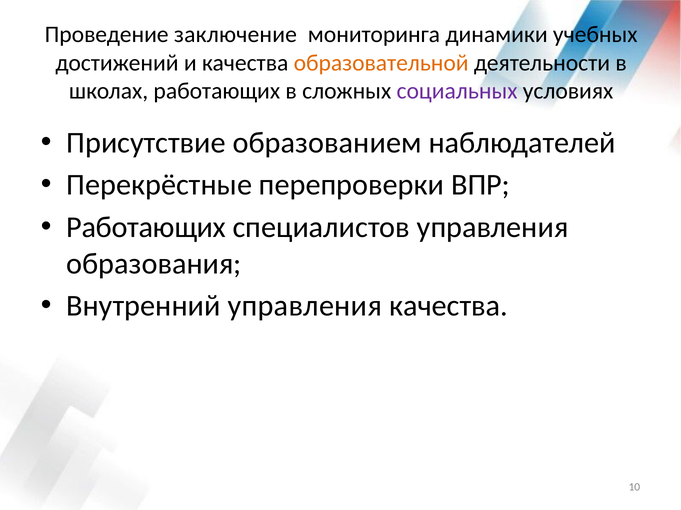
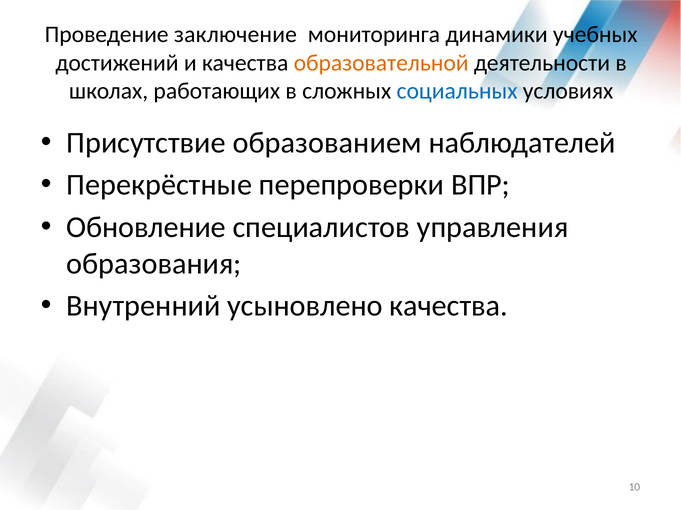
социальных colour: purple -> blue (457, 91)
Работающих: Работающих -> Обновление (146, 228)
Внутренний управления: управления -> усыновлено (305, 306)
